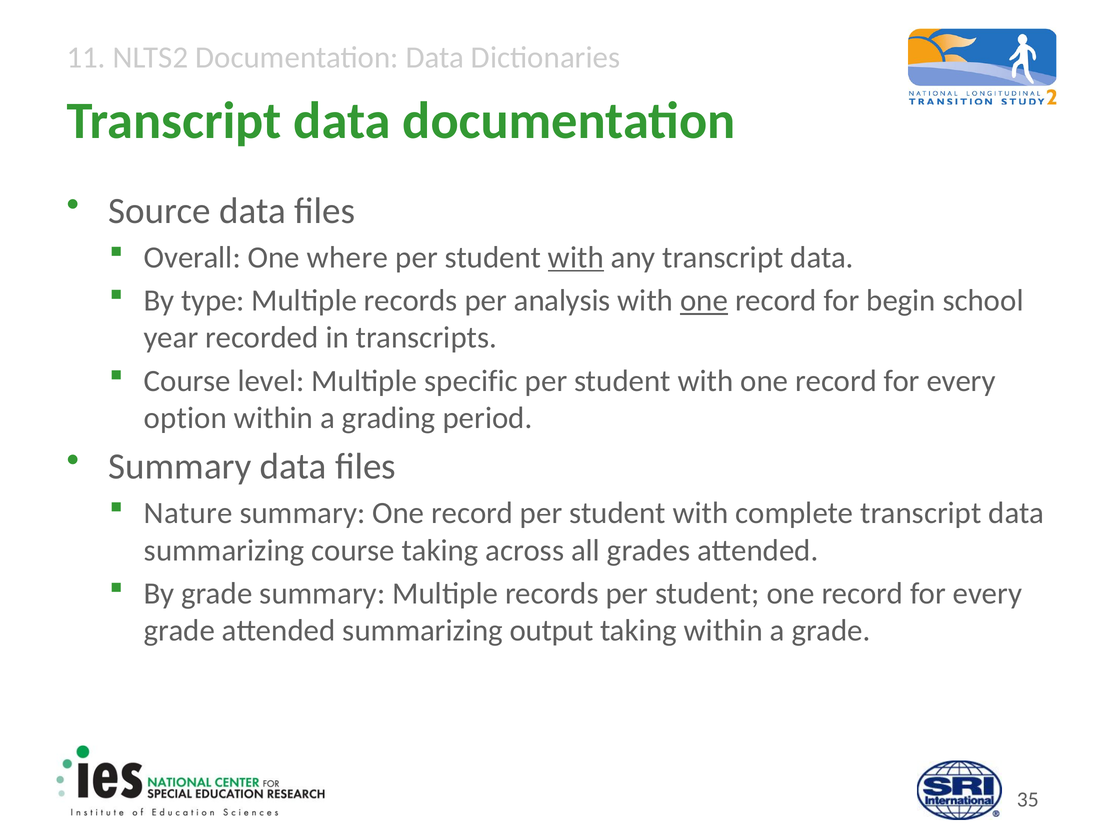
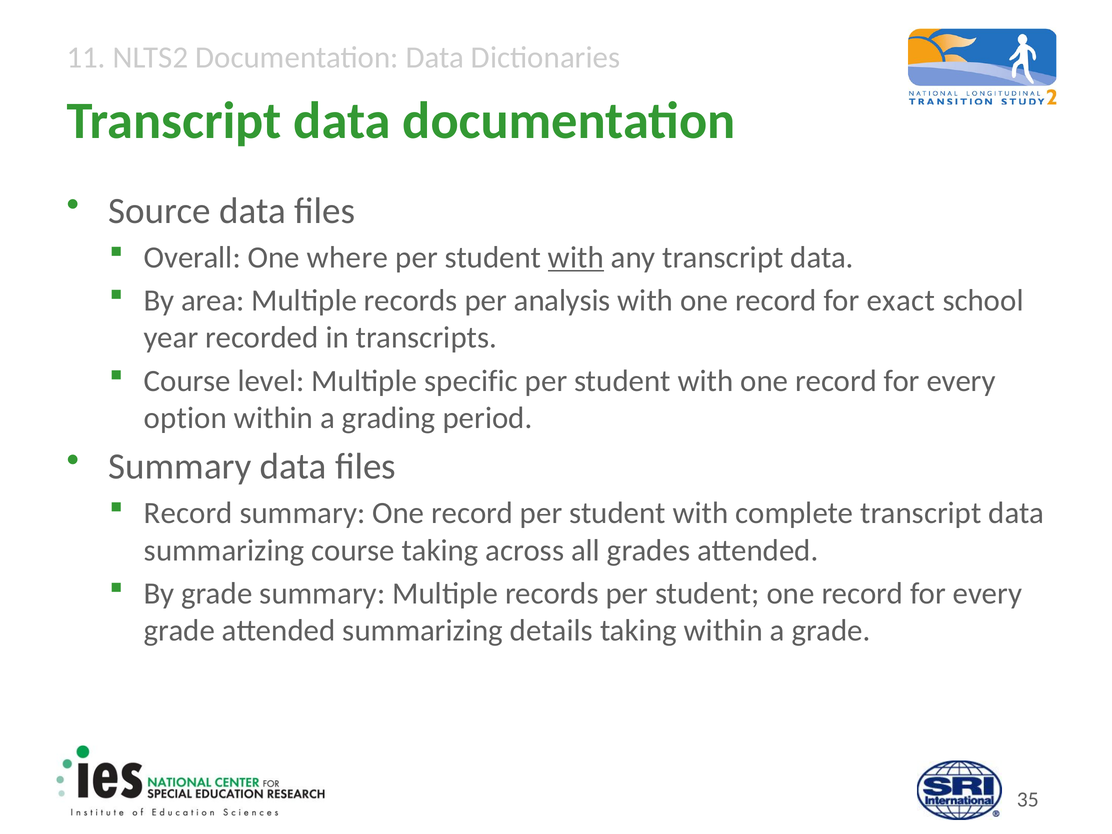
type: type -> area (213, 301)
one underline: present -> none (704, 301)
begin: begin -> exact (901, 301)
Nature: Nature -> Record (188, 513)
output: output -> details (552, 631)
